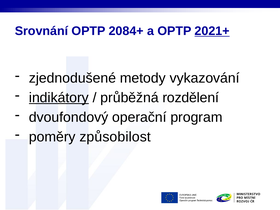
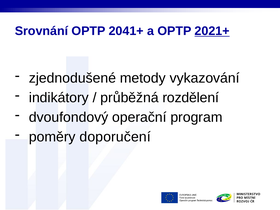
2084+: 2084+ -> 2041+ (126, 31)
indikátory underline: present -> none (59, 98)
způsobilost: způsobilost -> doporučení (115, 137)
